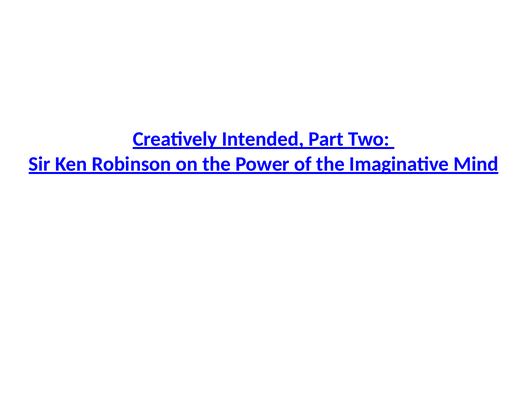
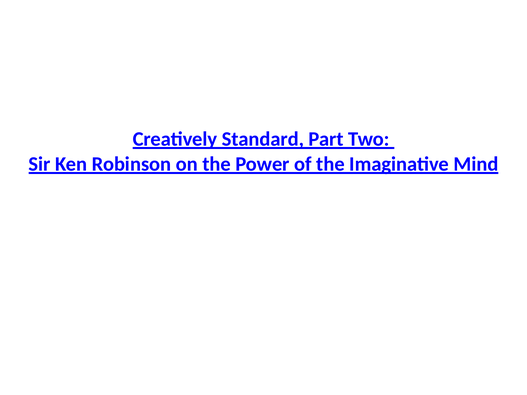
Intended: Intended -> Standard (263, 139)
